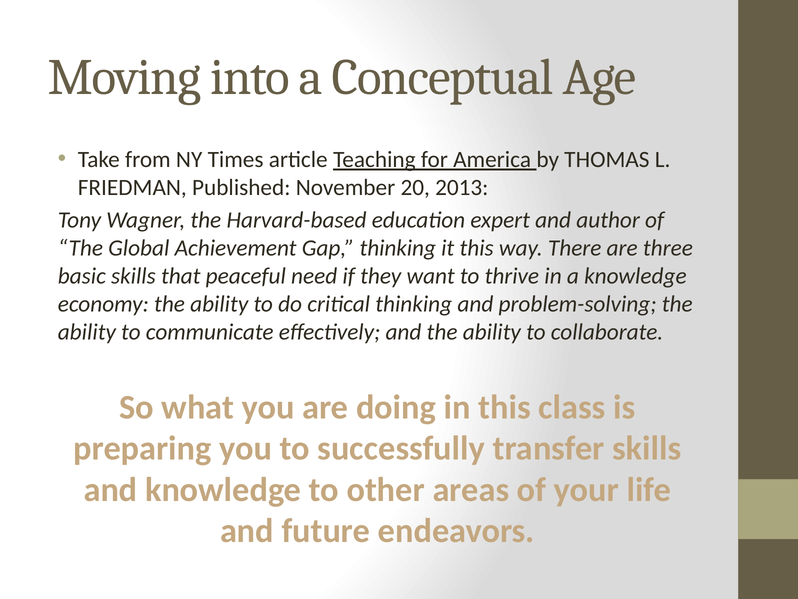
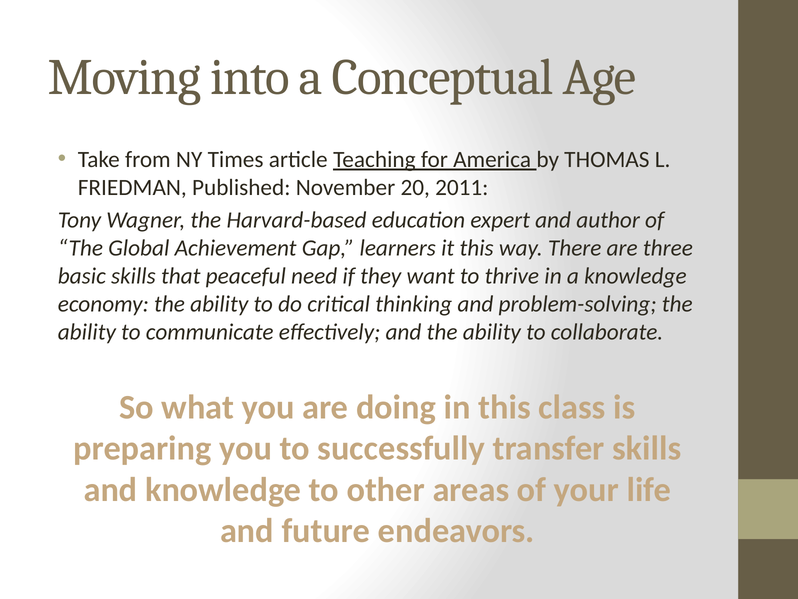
2013: 2013 -> 2011 (462, 187)
Gap thinking: thinking -> learners (398, 248)
